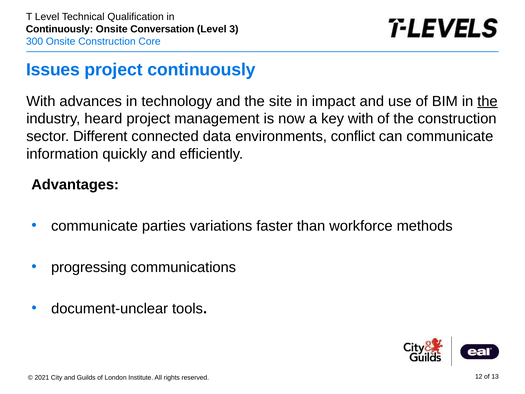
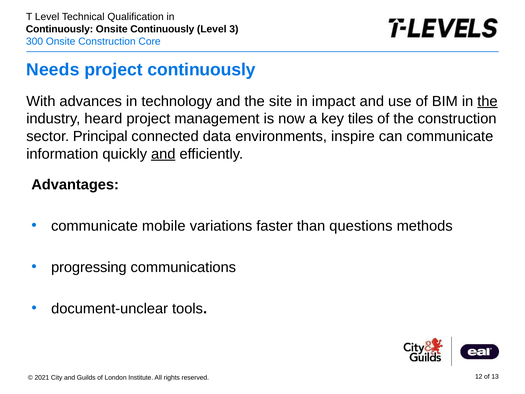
Conversation: Conversation -> Continuously (162, 29)
Issues: Issues -> Needs (53, 70)
key with: with -> tiles (361, 119)
Different: Different -> Principal (100, 136)
conflict: conflict -> inspire (353, 136)
and underline: none -> present (163, 154)
parties: parties -> mobile (164, 226)
workforce: workforce -> questions (361, 226)
